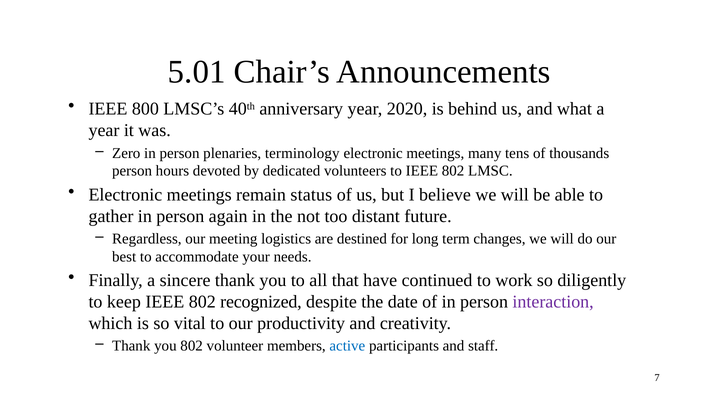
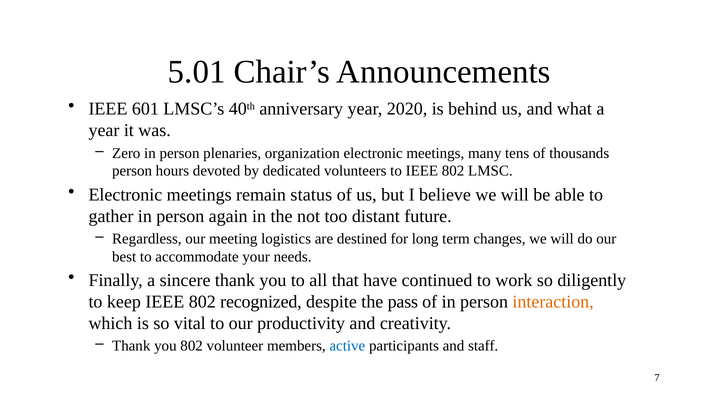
800: 800 -> 601 (145, 109)
terminology: terminology -> organization (302, 153)
date: date -> pass (403, 302)
interaction colour: purple -> orange (553, 302)
